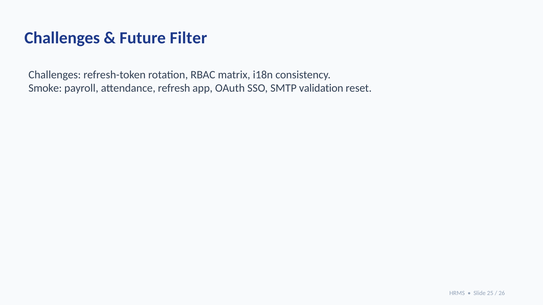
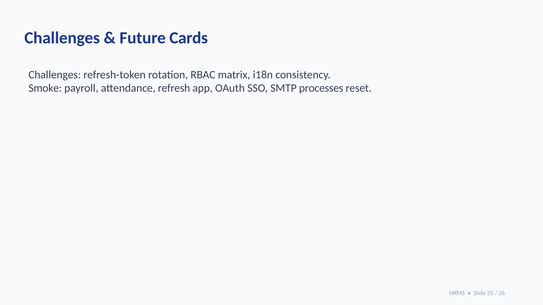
Filter: Filter -> Cards (189, 38)
validation: validation -> processes (321, 88)
